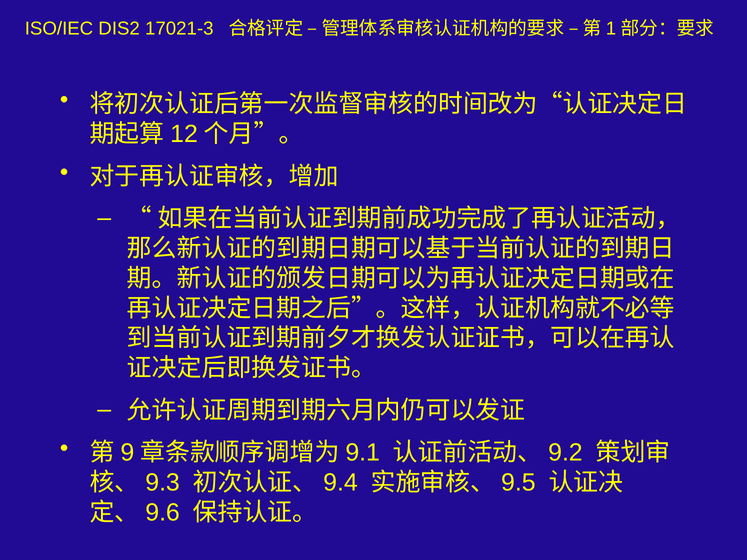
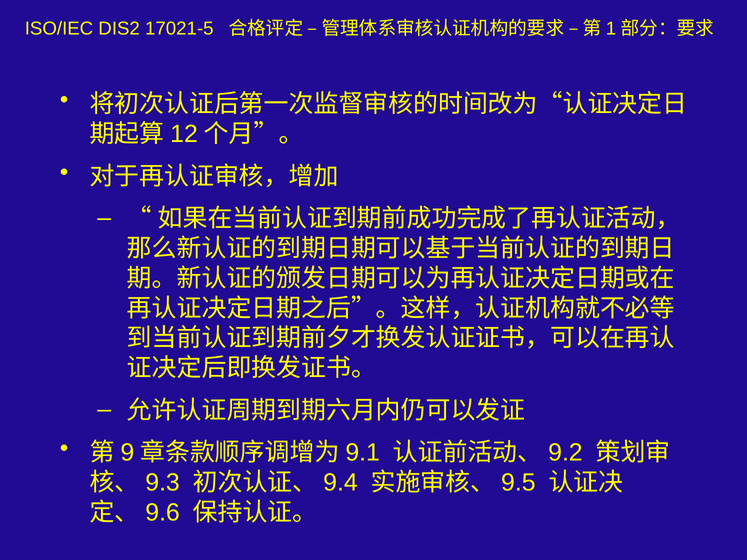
17021-3: 17021-3 -> 17021-5 (179, 29)
